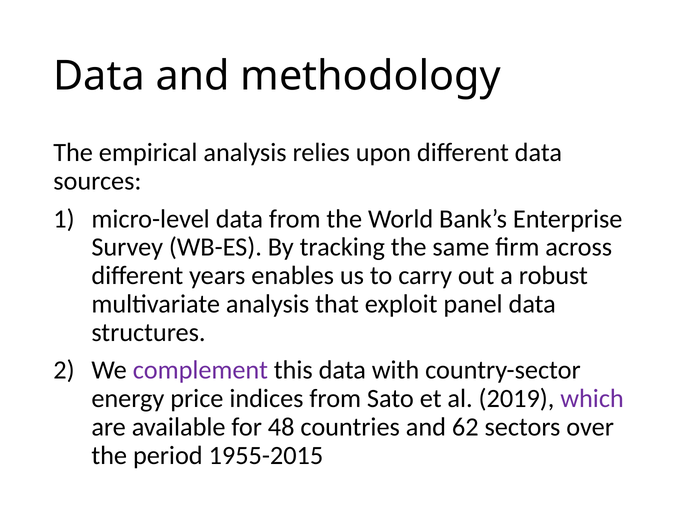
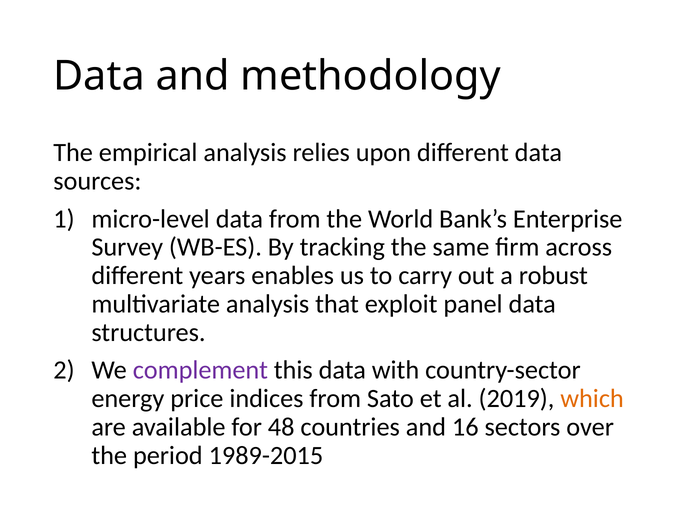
which colour: purple -> orange (592, 398)
62: 62 -> 16 (465, 427)
1955-2015: 1955-2015 -> 1989-2015 (266, 455)
